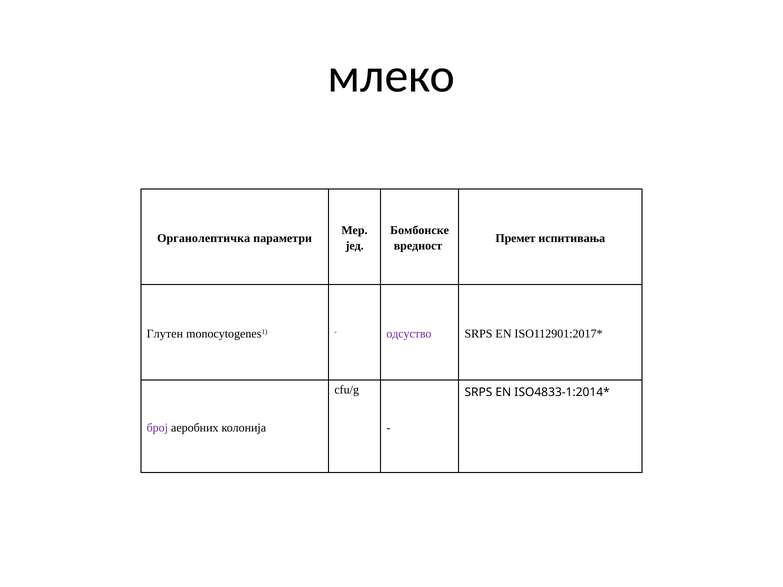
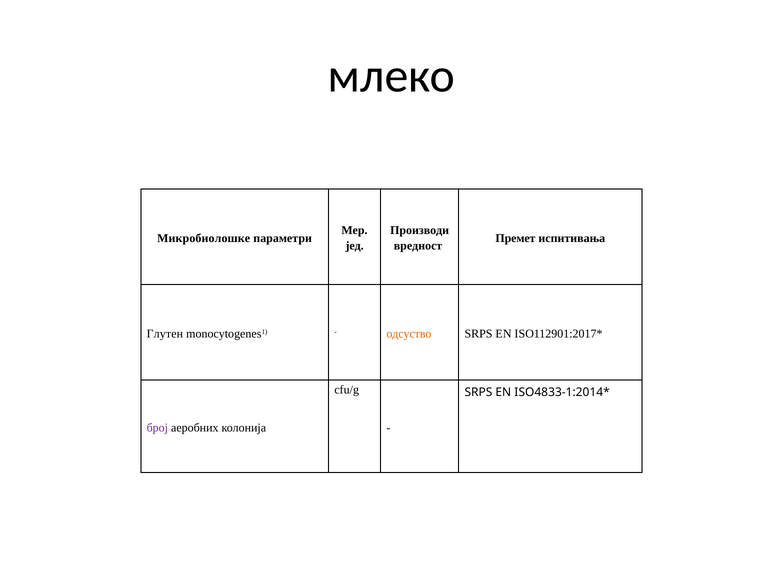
Бомбонске: Бомбонске -> Производи (420, 231)
Органолептичка: Органолептичка -> Микробиолошке (204, 238)
одсуство colour: purple -> orange (409, 334)
